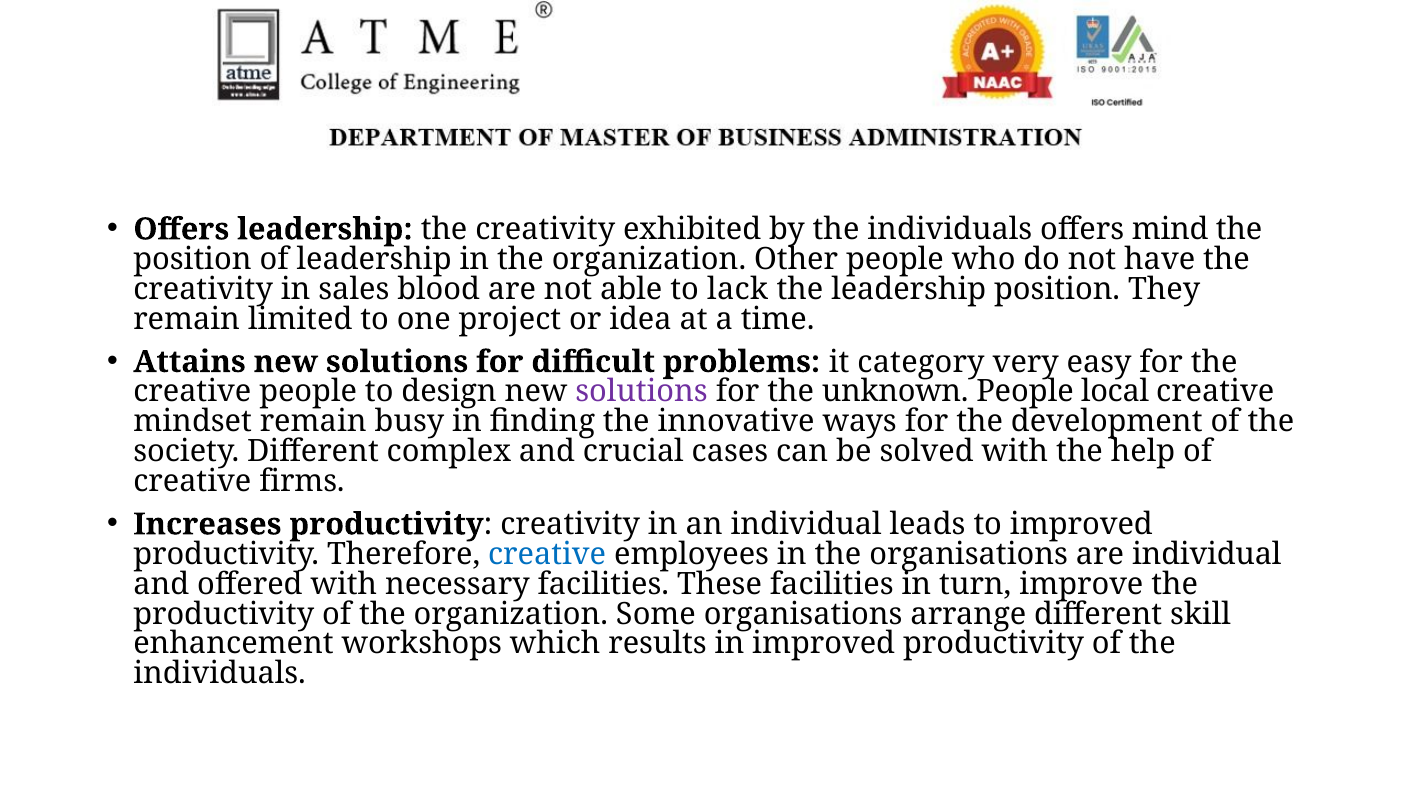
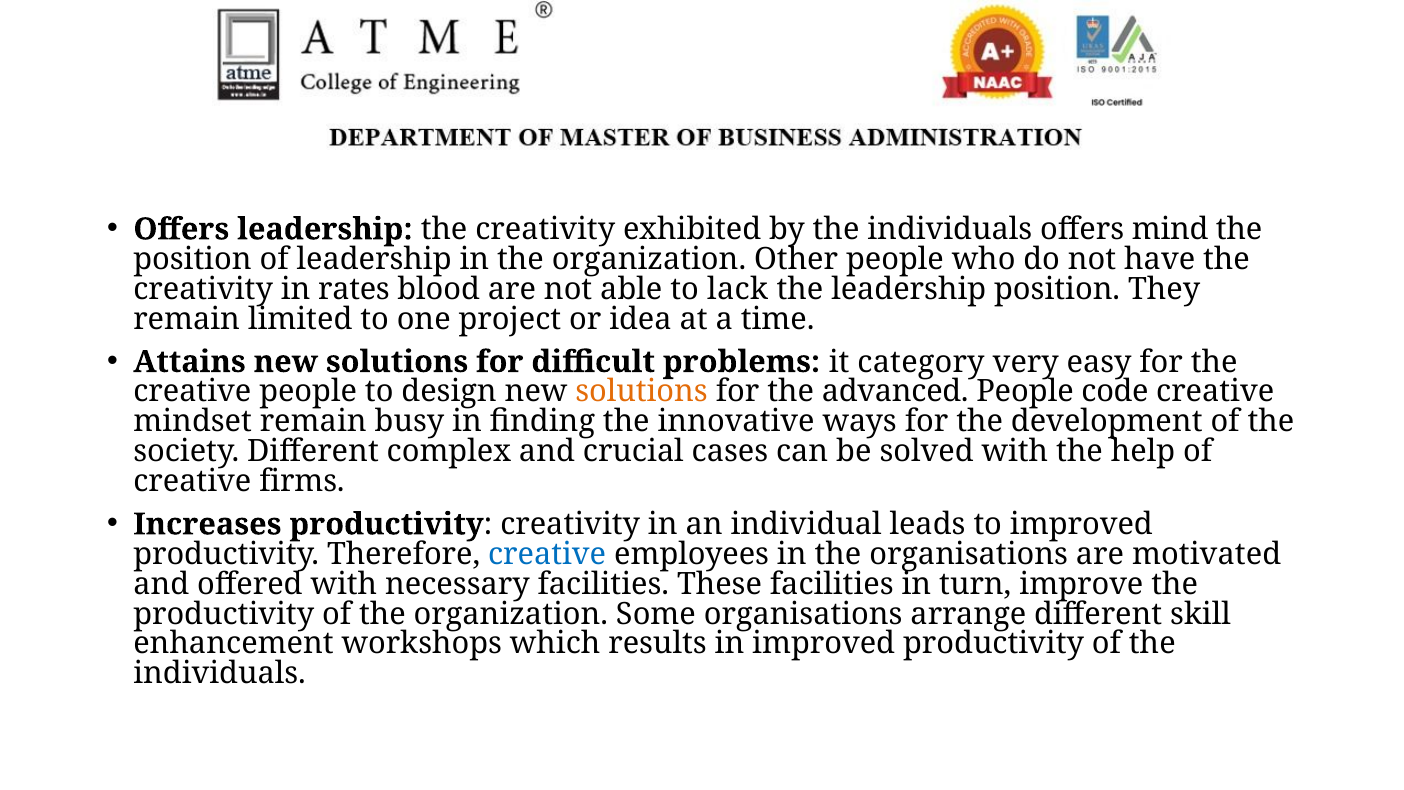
sales: sales -> rates (354, 289)
solutions colour: purple -> orange (642, 392)
unknown: unknown -> advanced (895, 392)
local: local -> code (1115, 392)
are individual: individual -> motivated (1207, 554)
